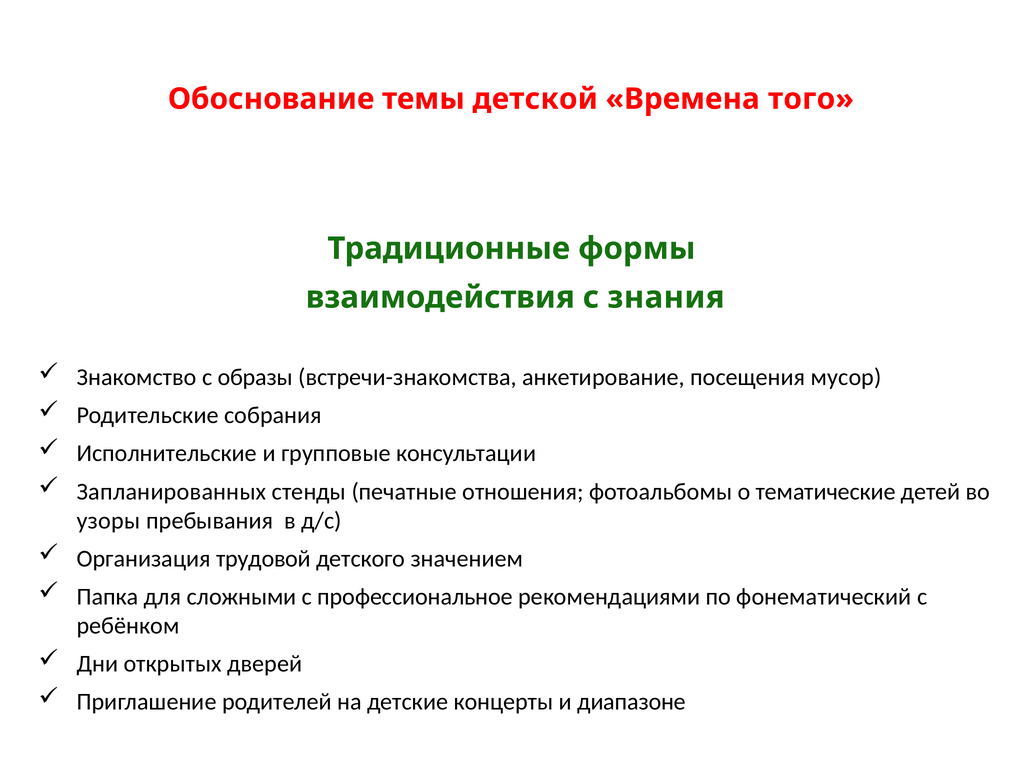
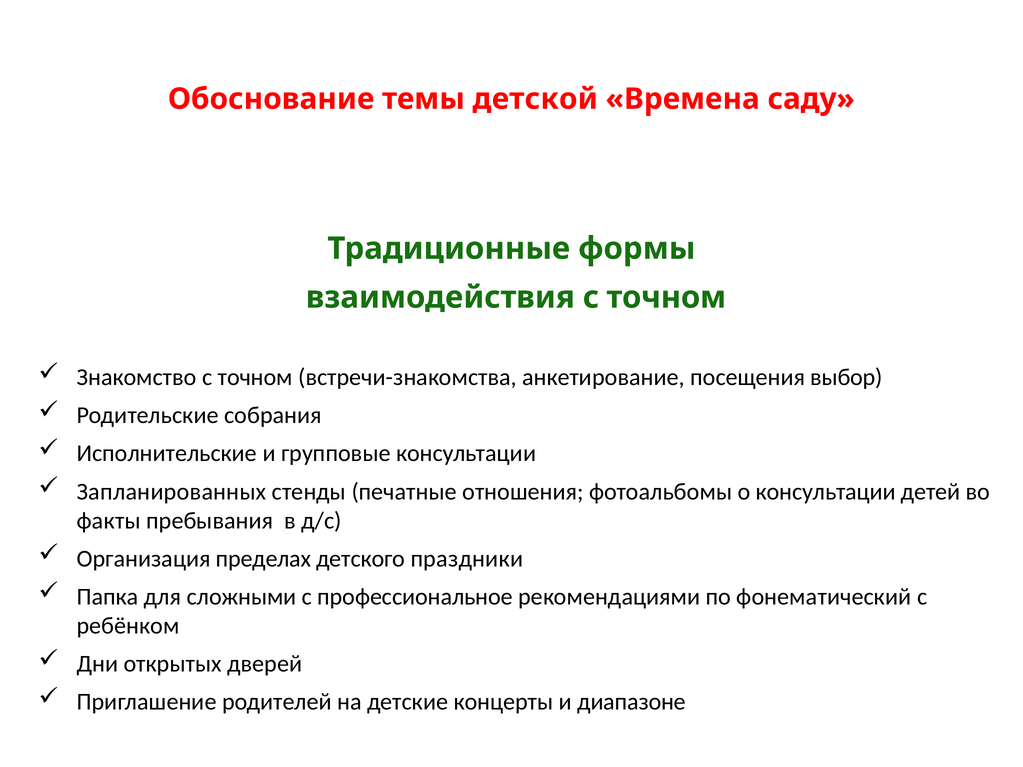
того: того -> саду (811, 99)
взаимодействия с знания: знания -> точном (666, 297)
Знакомство с образы: образы -> точном (255, 377)
мусор: мусор -> выбор (846, 377)
о тематические: тематические -> консультации (826, 492)
узоры: узоры -> факты (109, 521)
трудовой: трудовой -> пределах (264, 559)
значением: значением -> праздники (467, 559)
